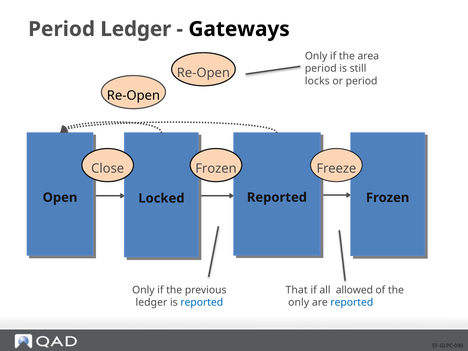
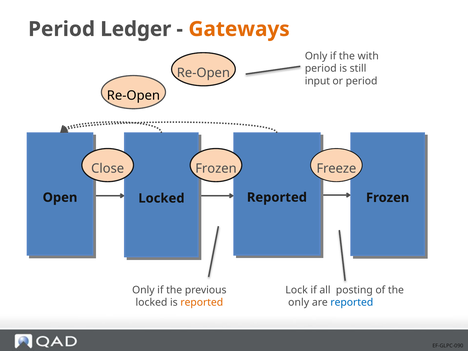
Gateways colour: black -> orange (239, 29)
area: area -> with (368, 56)
locks: locks -> input (317, 81)
That: That -> Lock (297, 290)
allowed: allowed -> posting (354, 290)
ledger: ledger -> locked (151, 303)
reported colour: blue -> orange (202, 303)
